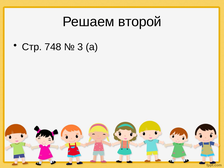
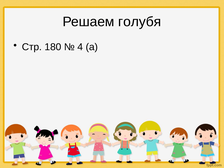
второй: второй -> голубя (140, 22)
748: 748 -> 180 (53, 47)
3: 3 -> 4 (80, 47)
